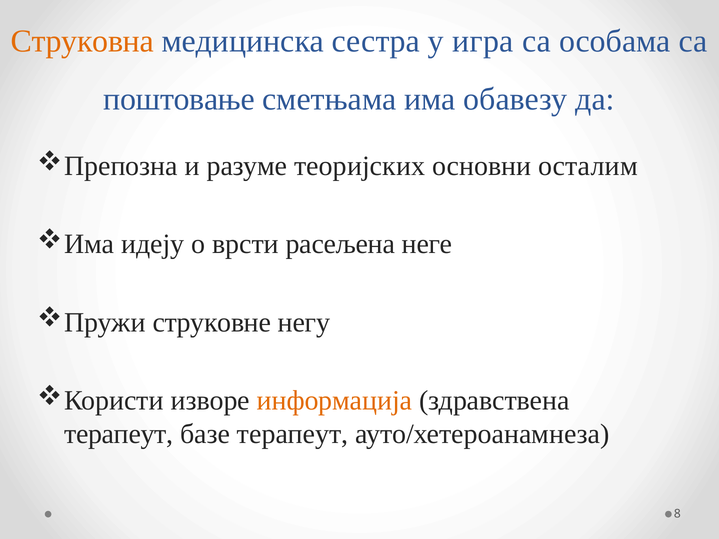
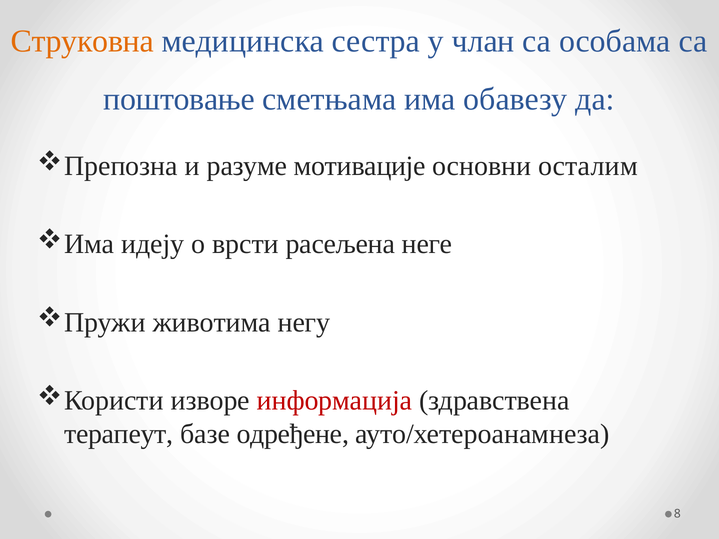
игра: игра -> члан (483, 41)
теоријских: теоријских -> мотивације (360, 166)
струковне: струковне -> животима (212, 322)
информација colour: orange -> red (334, 401)
базе терапеут: терапеут -> одређене (293, 434)
